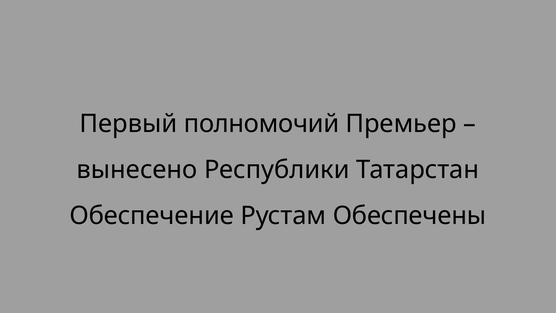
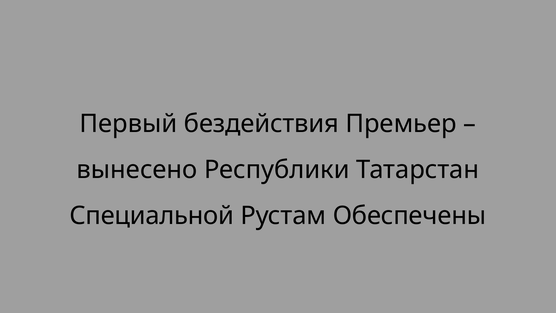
полномочий: полномочий -> бездействия (261, 124)
Обеспечение: Обеспечение -> Специальной (152, 216)
